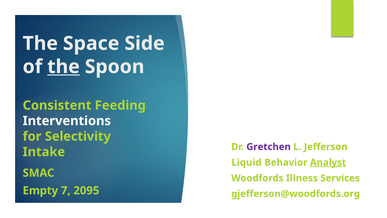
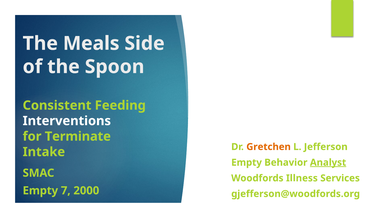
Space: Space -> Meals (91, 43)
the underline: present -> none (63, 67)
Selectivity: Selectivity -> Terminate (78, 136)
Gretchen colour: purple -> orange (269, 147)
Liquid: Liquid -> Empty (247, 162)
2095: 2095 -> 2000 (86, 190)
